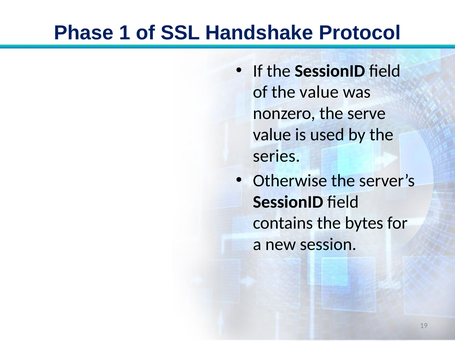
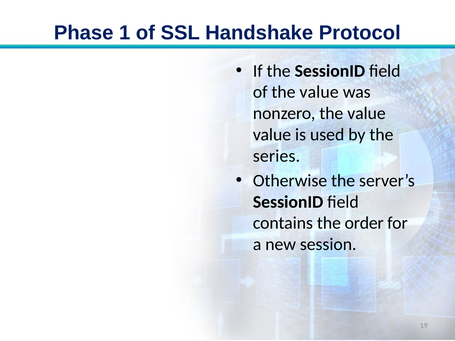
nonzero the serve: serve -> value (366, 113)
bytes: bytes -> order (364, 223)
